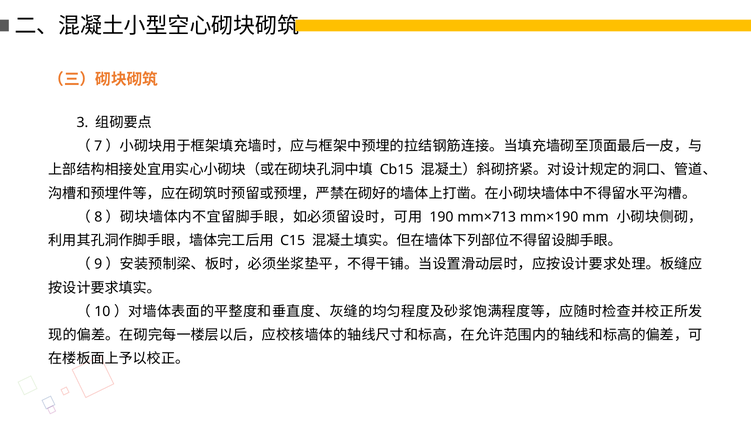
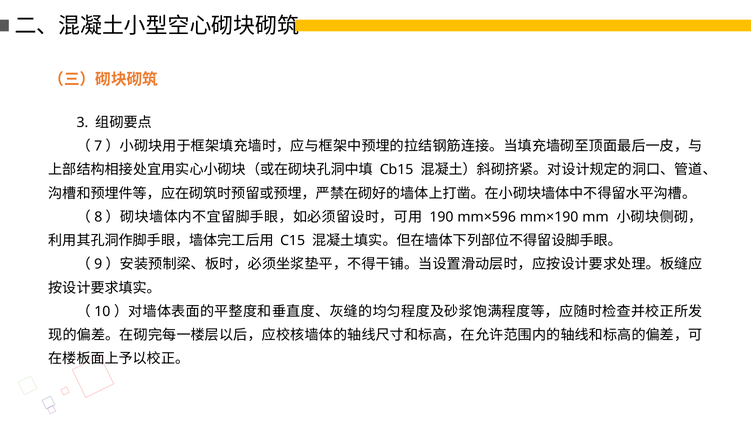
mm×713: mm×713 -> mm×596 (487, 217)
